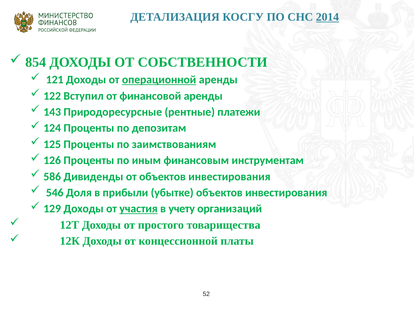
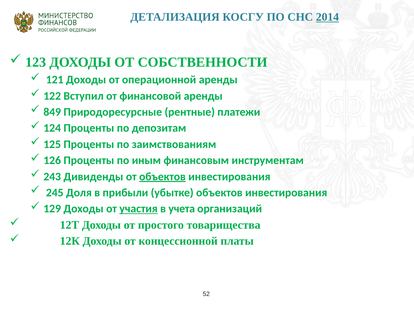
854: 854 -> 123 (36, 62)
операционной underline: present -> none (159, 80)
143: 143 -> 849 (52, 112)
586: 586 -> 243 (52, 176)
объектов underline: none -> present (162, 176)
546: 546 -> 245 (55, 192)
учету: учету -> учета (182, 208)
